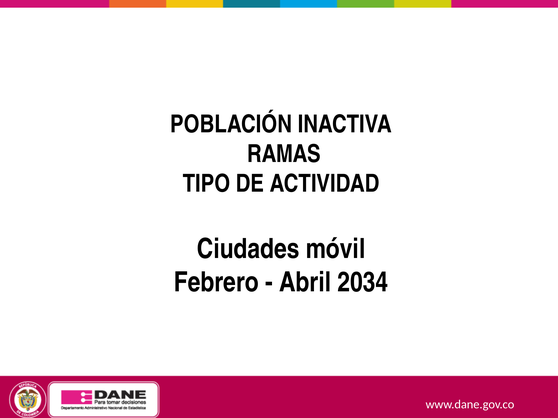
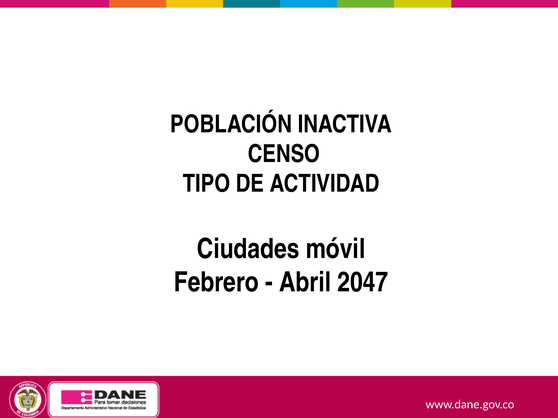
RAMAS: RAMAS -> CENSO (284, 154)
2034: 2034 -> 2047 (363, 283)
